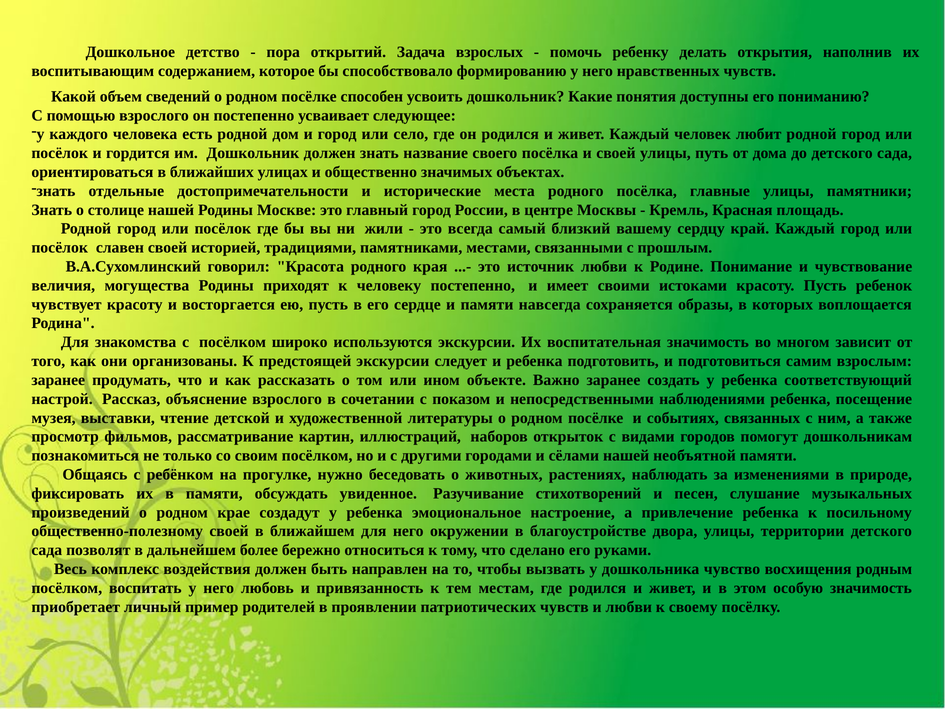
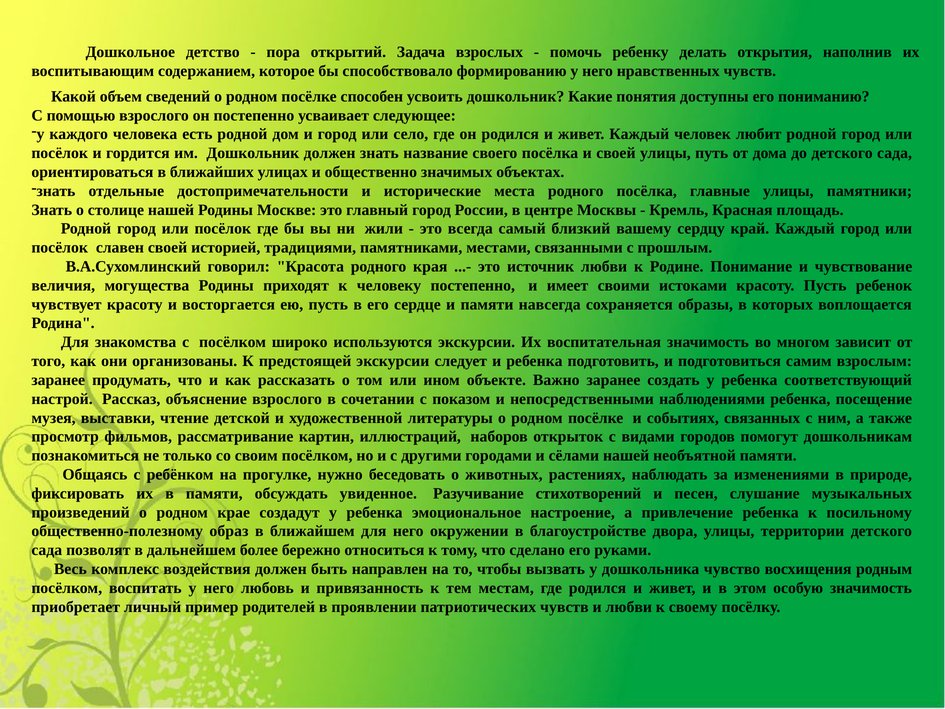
общественно-полезному своей: своей -> образ (229, 531)
